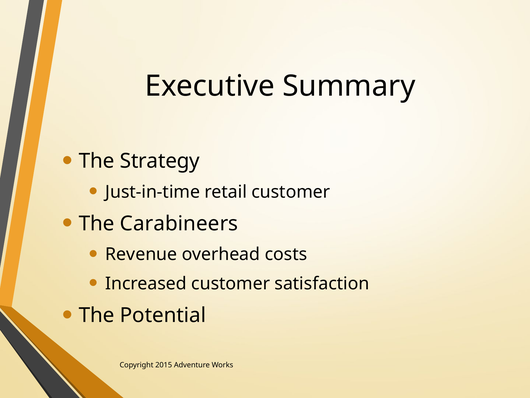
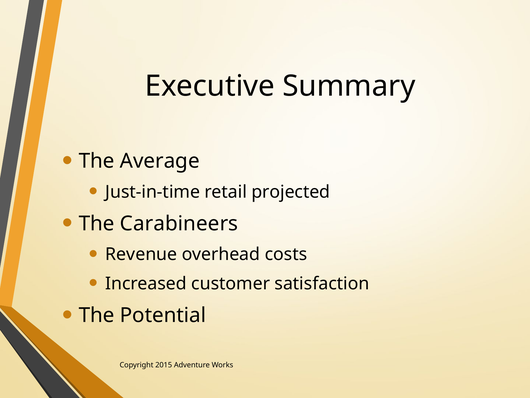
Strategy: Strategy -> Average (160, 161)
retail customer: customer -> projected (291, 192)
